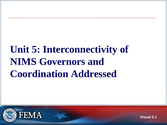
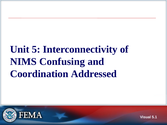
Governors: Governors -> Confusing (62, 62)
